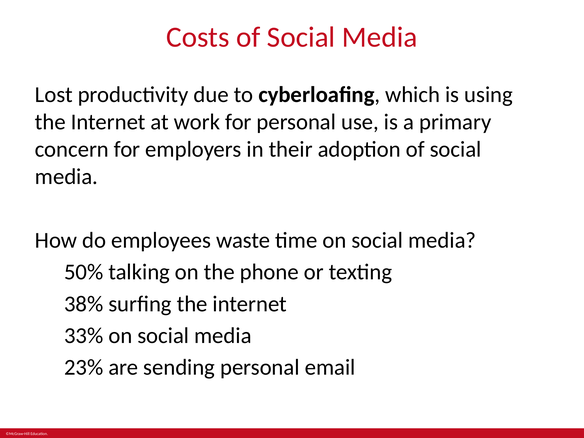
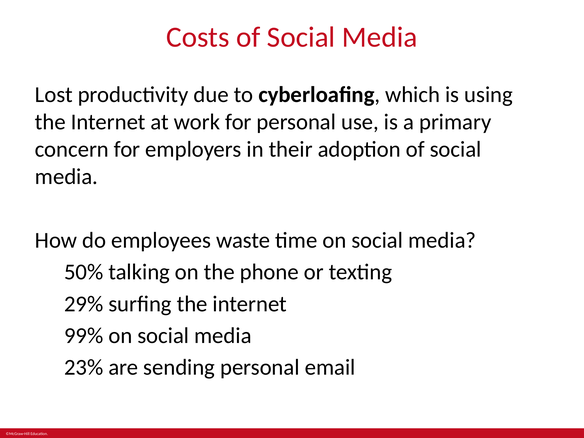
38%: 38% -> 29% (84, 304)
33%: 33% -> 99% (84, 336)
